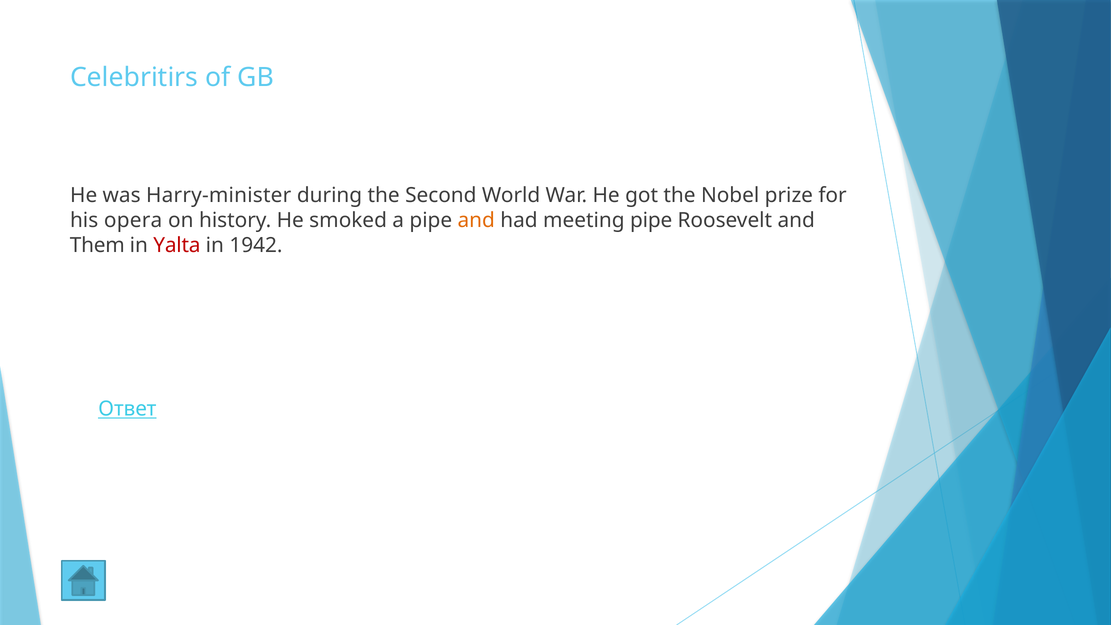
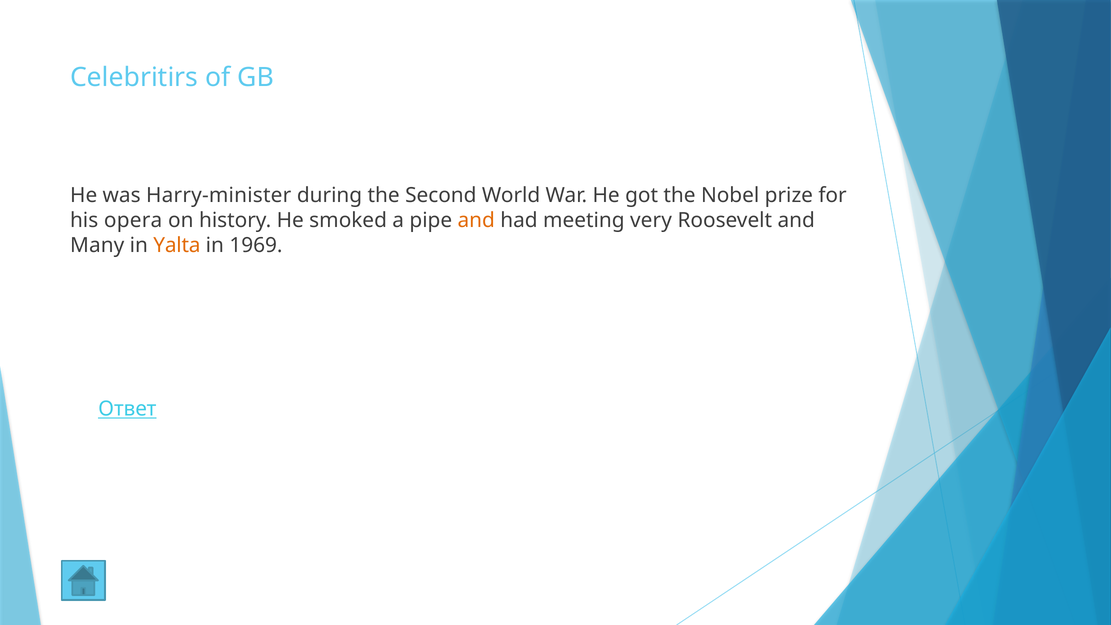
meeting pipe: pipe -> very (651, 220)
Them: Them -> Many (97, 245)
Yalta colour: red -> orange (177, 245)
1942: 1942 -> 1969 (256, 245)
